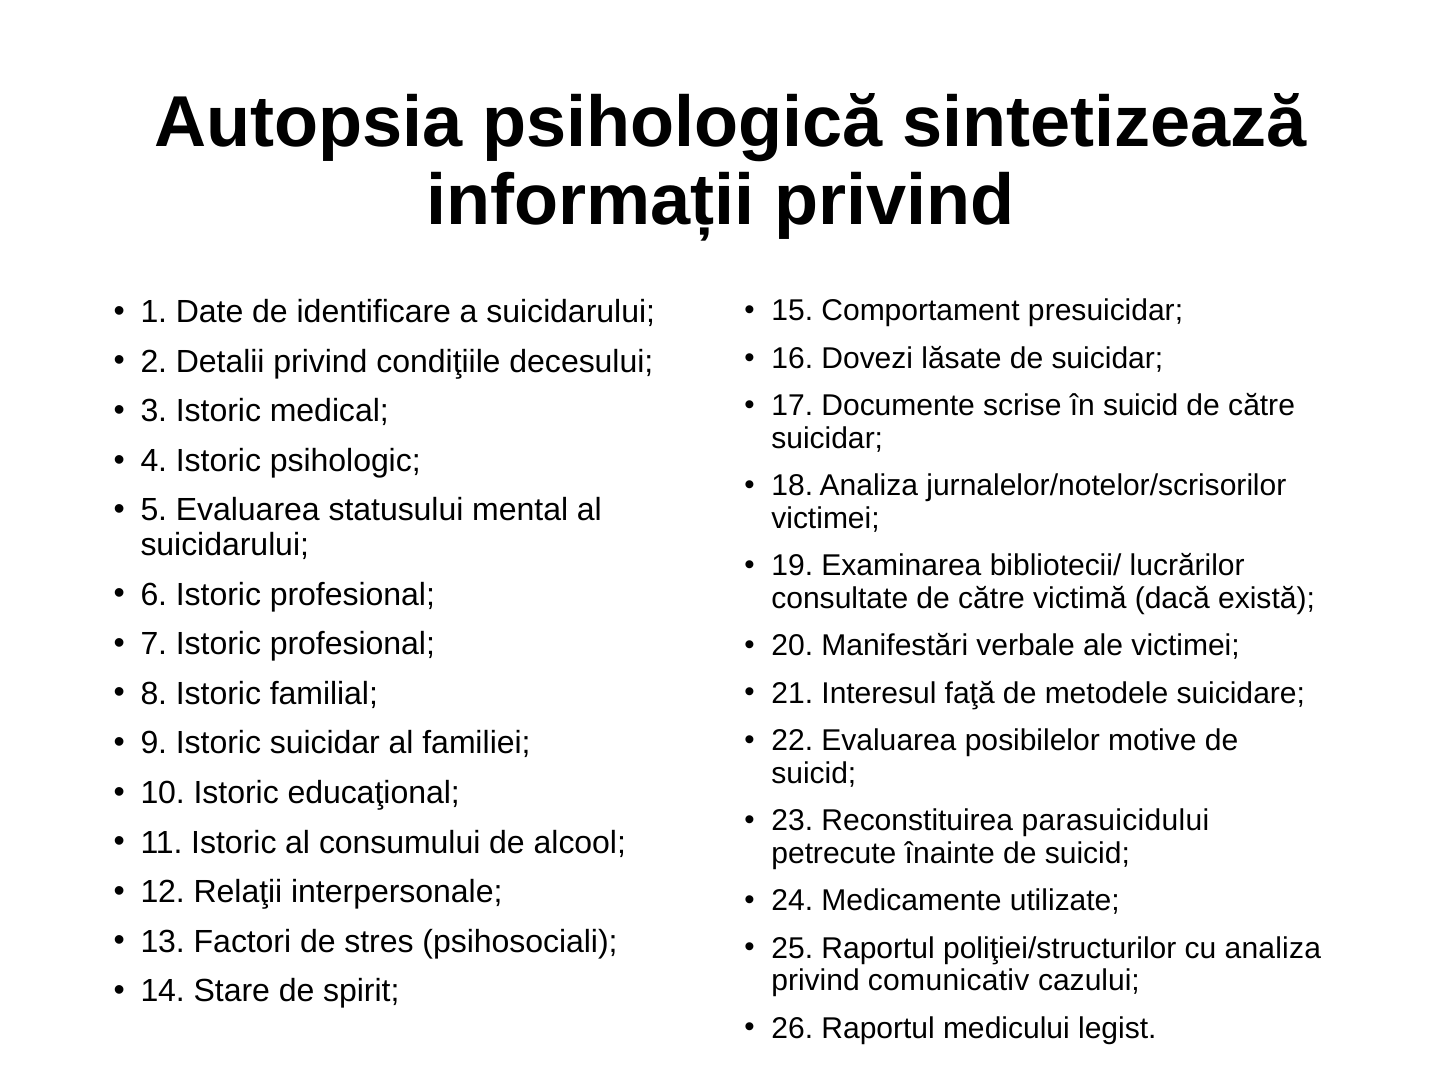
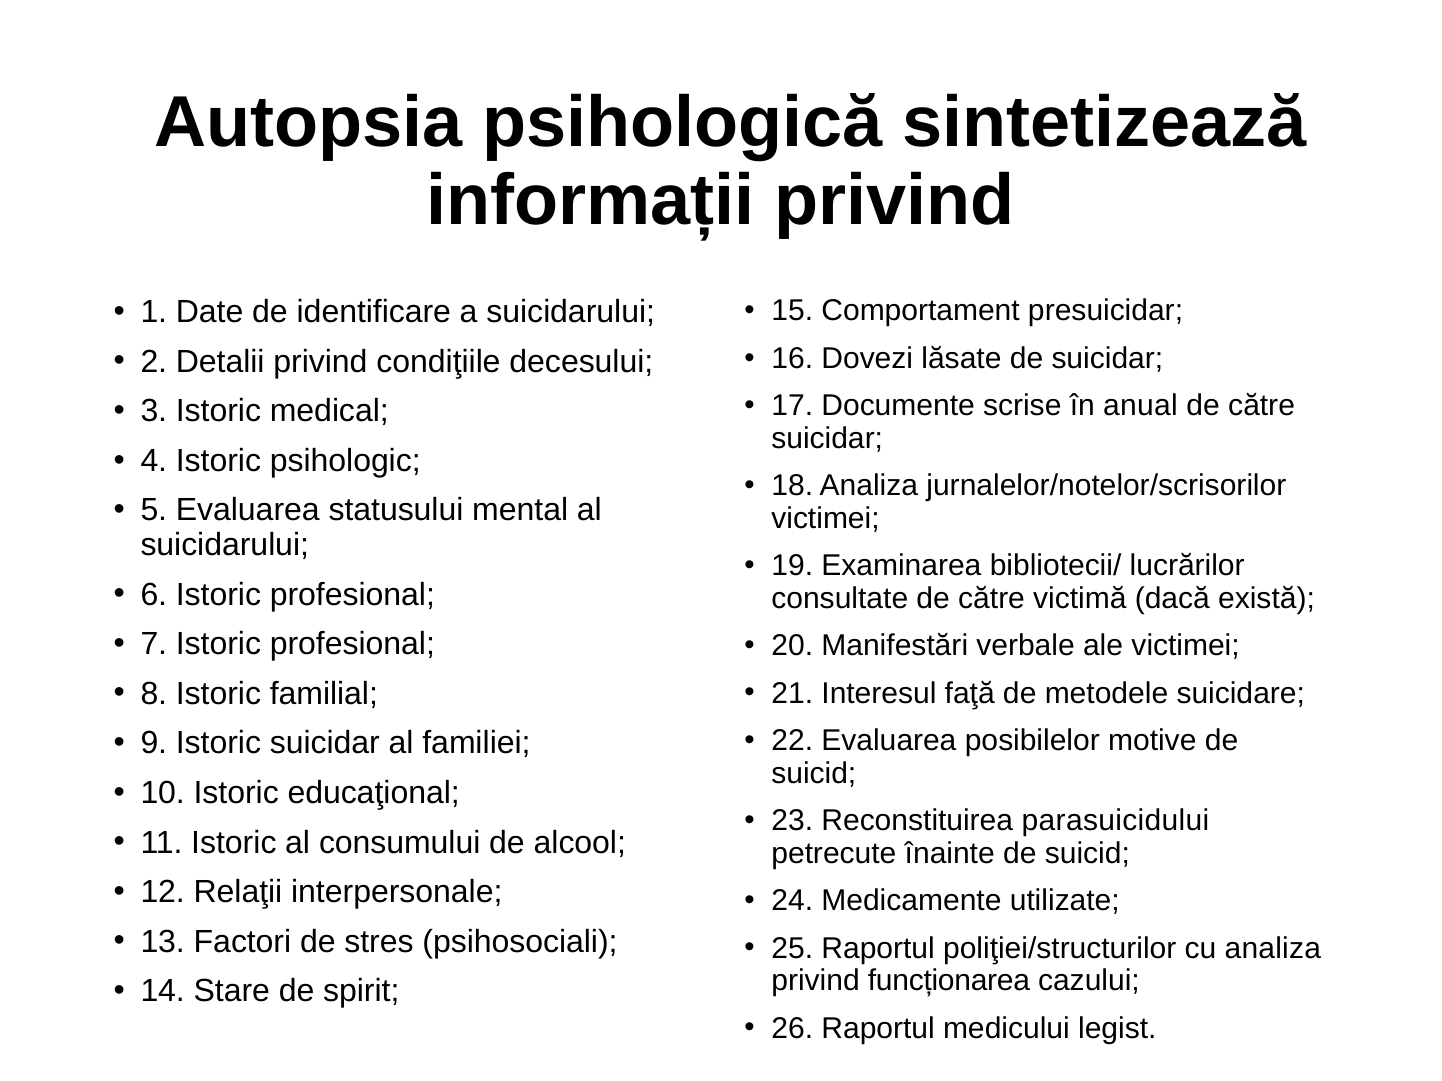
în suicid: suicid -> anual (1140, 406)
comunicativ: comunicativ -> funcționarea (949, 981)
